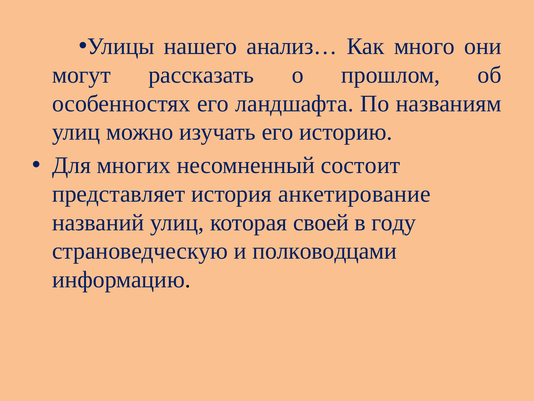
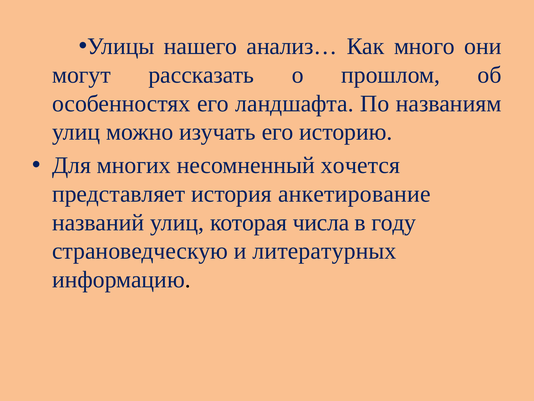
состоит: состоит -> хочется (361, 165)
своей: своей -> числа (321, 222)
полководцами: полководцами -> литературных (325, 251)
